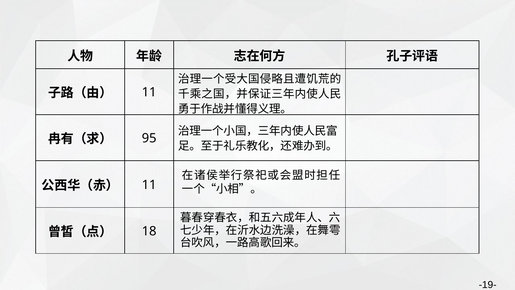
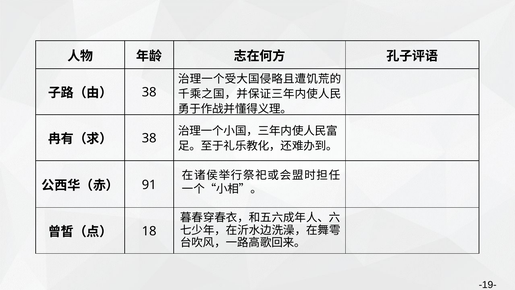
11: 11 -> 38 (149, 92)
95: 95 -> 38 (149, 138)
11: 11 -> 91 (149, 185)
